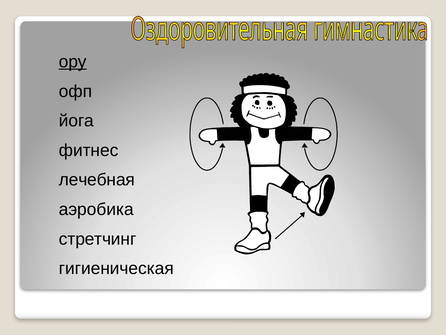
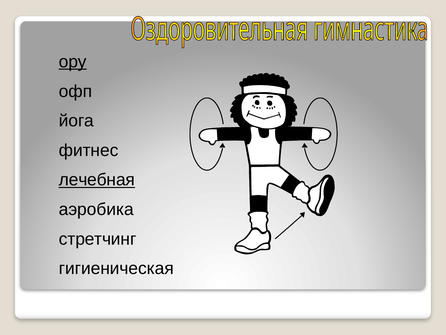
лечебная underline: none -> present (97, 180)
